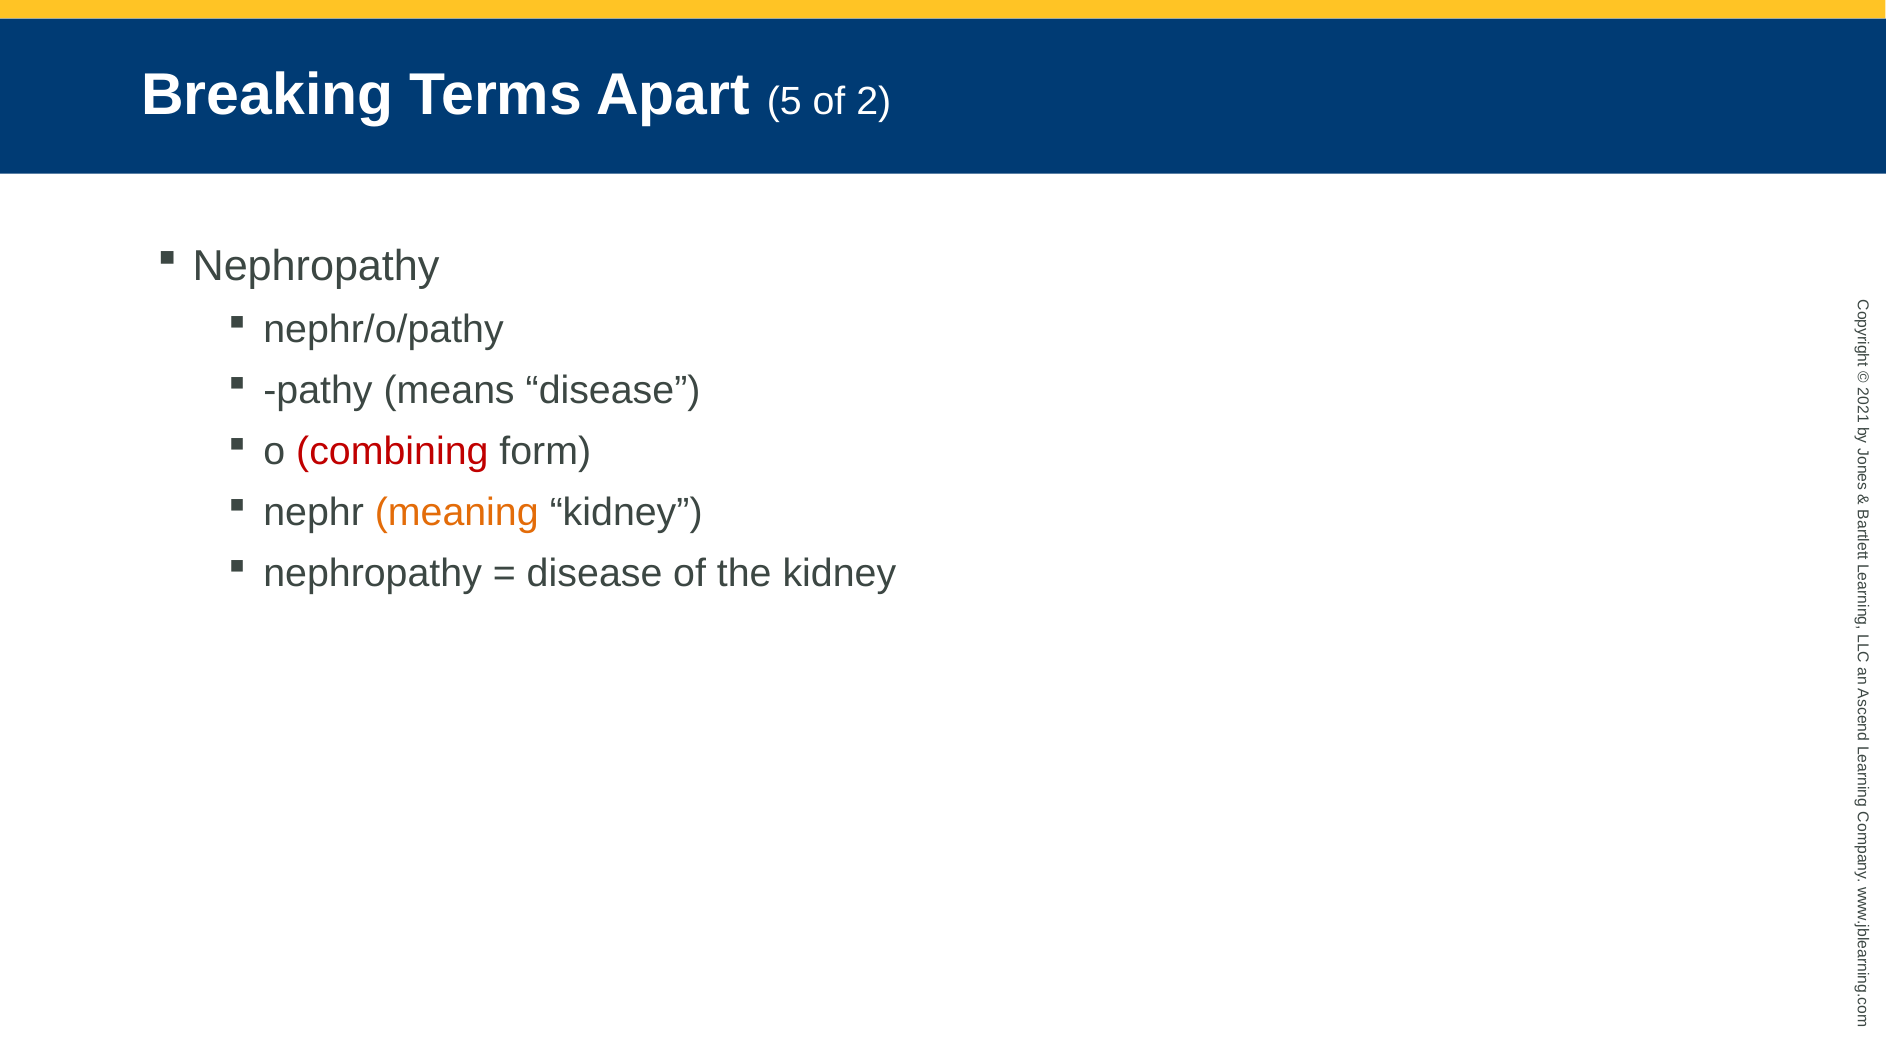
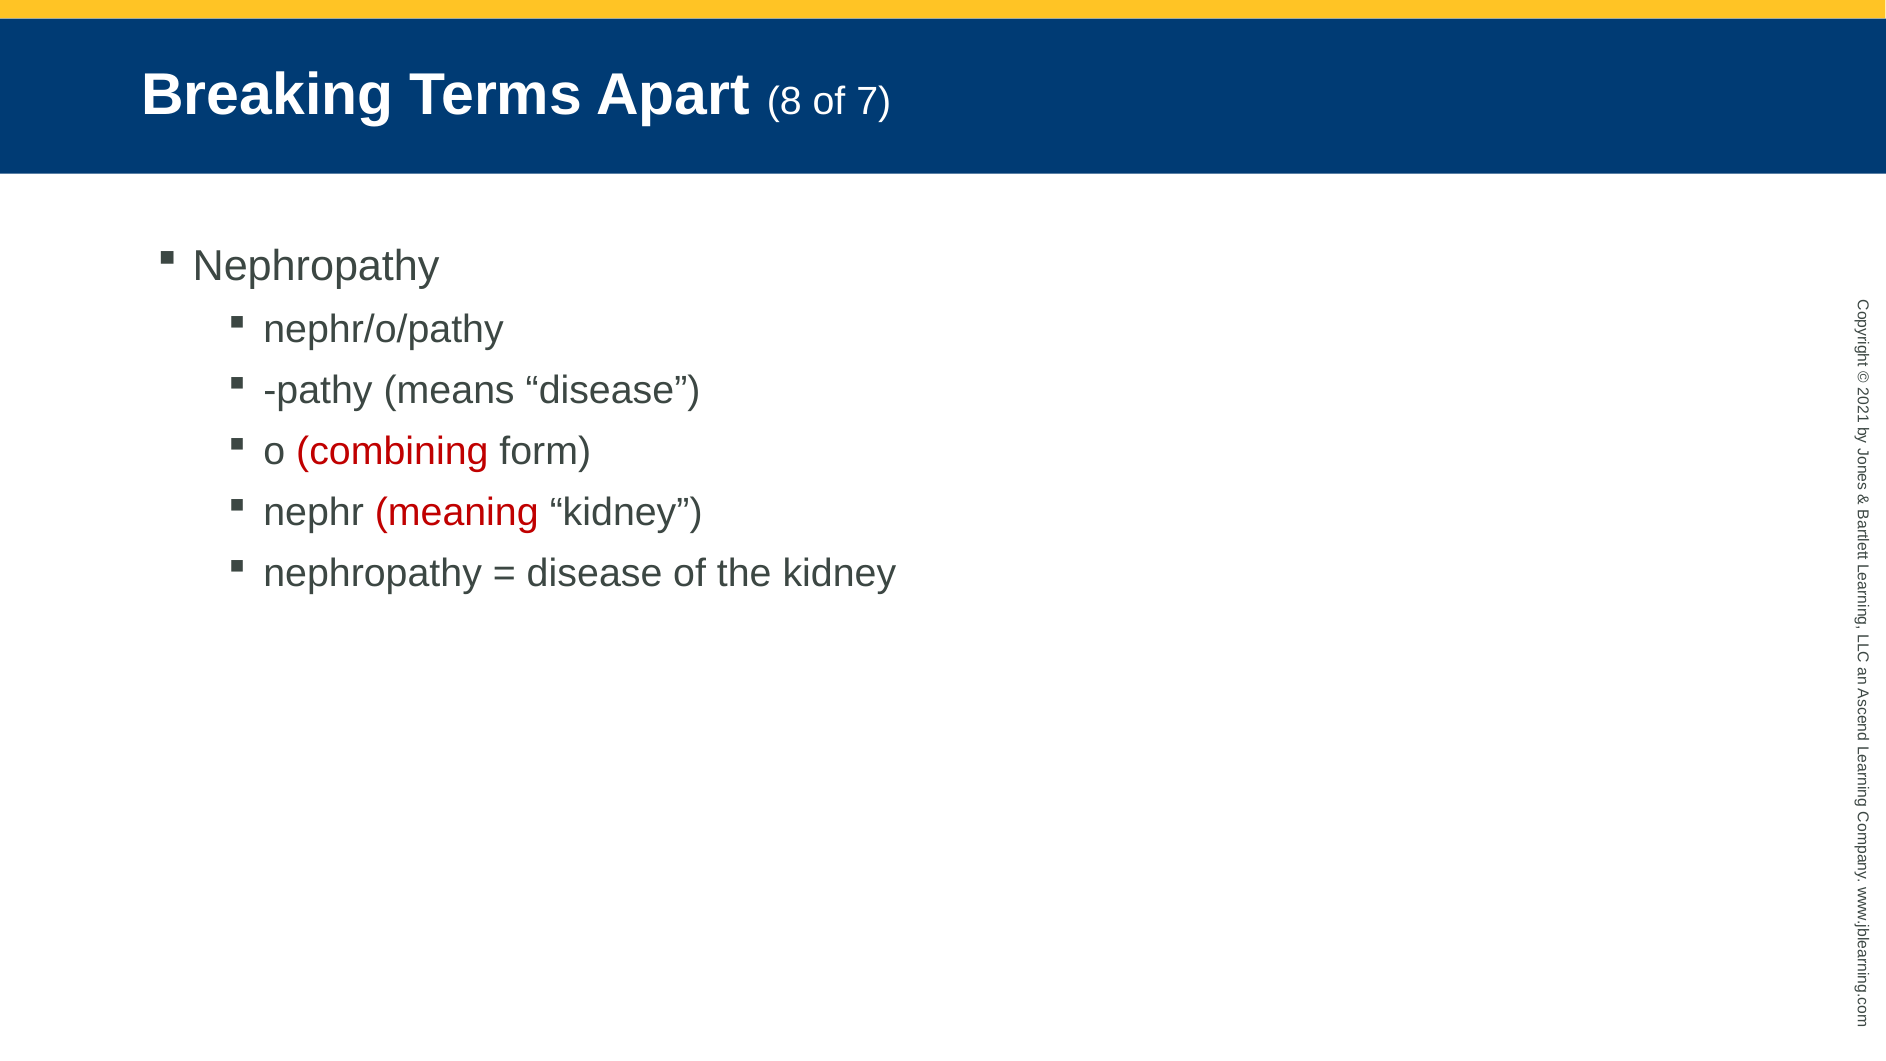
5: 5 -> 8 (784, 101)
of 2: 2 -> 7 (874, 101)
meaning colour: orange -> red (457, 512)
